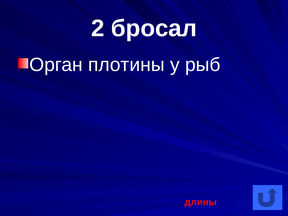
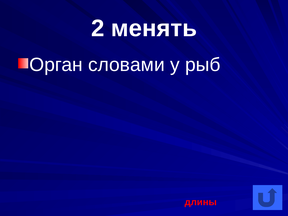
бросал: бросал -> менять (154, 28)
плотины: плотины -> словами (126, 65)
